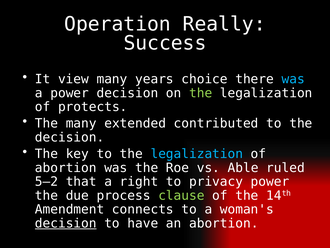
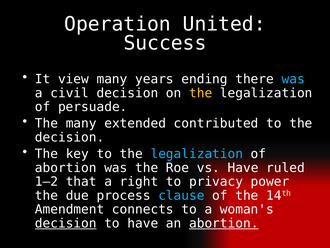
Really: Really -> United (224, 24)
choice: choice -> ending (205, 79)
a power: power -> civil (70, 93)
the colour: light green -> yellow (201, 93)
protects: protects -> persuade (93, 107)
vs Able: Able -> Have (243, 167)
5–2: 5–2 -> 1–2 (47, 181)
clause colour: light green -> light blue (181, 195)
abortion underline: none -> present (224, 223)
